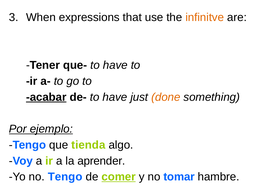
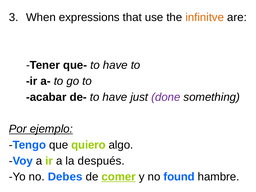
acabar underline: present -> none (46, 97)
done colour: orange -> purple (166, 97)
tienda: tienda -> quiero (88, 145)
aprender: aprender -> después (101, 161)
no Tengo: Tengo -> Debes (65, 177)
tomar: tomar -> found (179, 177)
